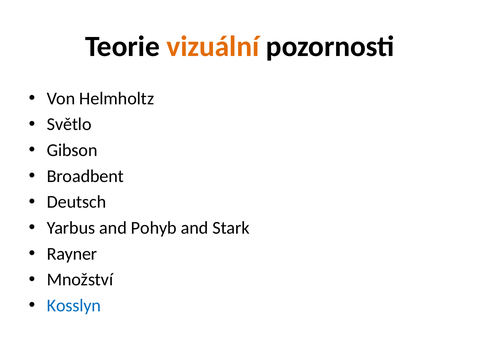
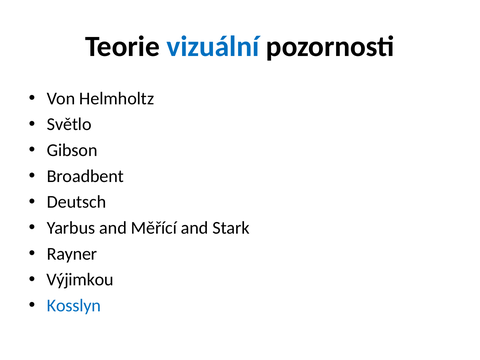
vizuální colour: orange -> blue (213, 46)
Pohyb: Pohyb -> Měřící (154, 228)
Množství: Množství -> Výjimkou (80, 280)
